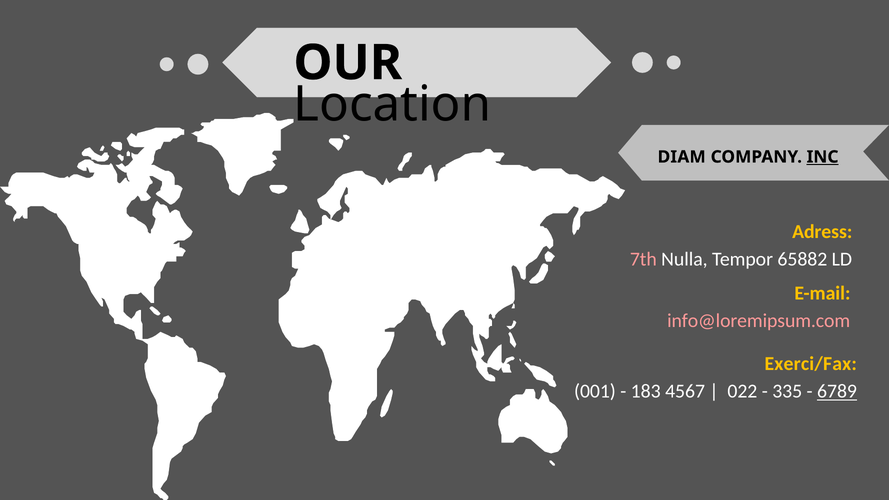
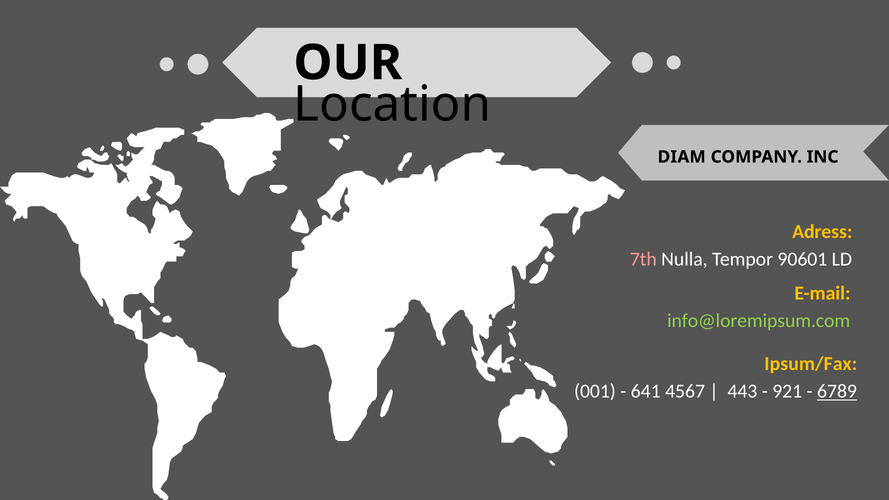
INC underline: present -> none (823, 157)
65882: 65882 -> 90601 (802, 259)
info@loremipsum.com colour: pink -> light green (759, 321)
Exerci/Fax: Exerci/Fax -> Ipsum/Fax (811, 364)
183: 183 -> 641 (646, 391)
022: 022 -> 443 (742, 391)
335: 335 -> 921 (787, 391)
